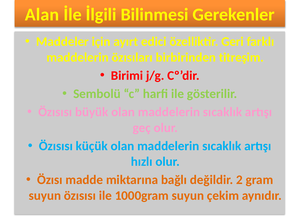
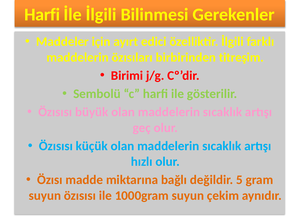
Alan: Alan -> Harfi (42, 15)
özelliktir Geri: Geri -> İlgili (232, 42)
2: 2 -> 5 (239, 180)
